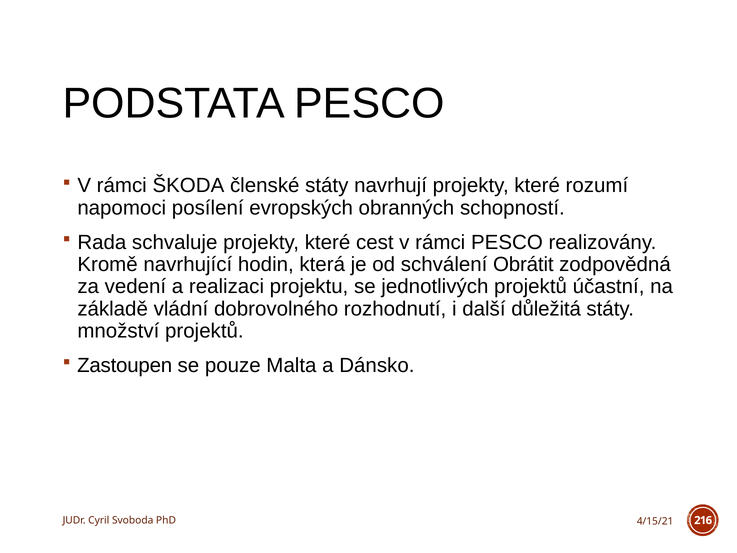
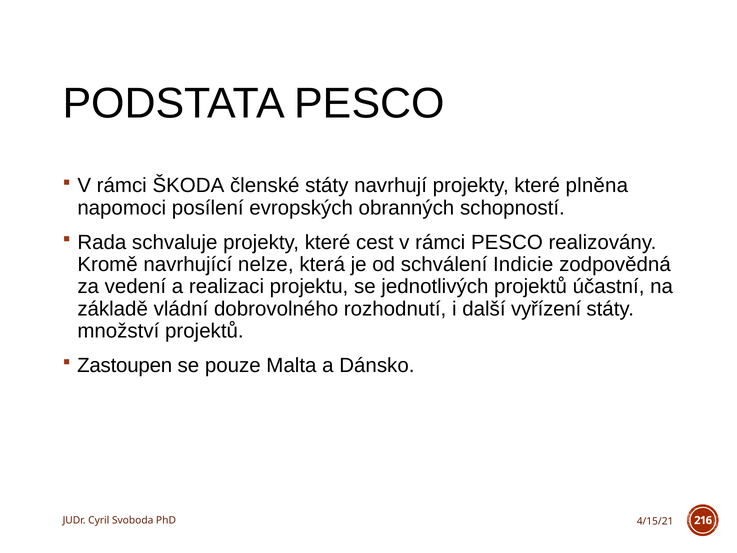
rozumí: rozumí -> plněna (597, 186)
hodin: hodin -> nelze (266, 264)
Obrátit: Obrátit -> Indicie (523, 264)
důležitá: důležitá -> vyřízení (546, 309)
